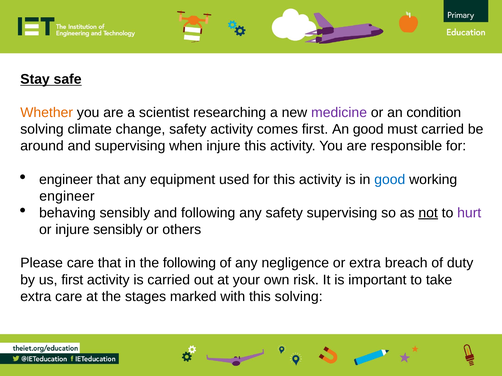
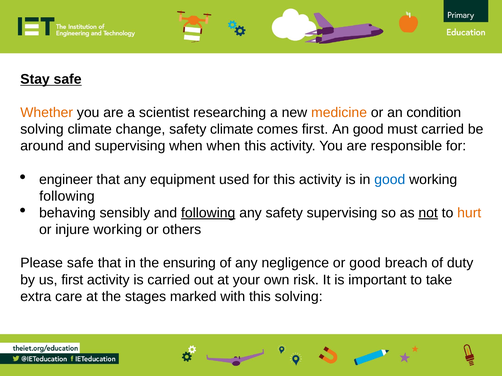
medicine colour: purple -> orange (339, 113)
safety activity: activity -> climate (232, 129)
when injure: injure -> when (223, 146)
engineer: engineer -> following (67, 196)
following underline: none -> present (208, 213)
hurt colour: purple -> orange (469, 213)
injure sensibly: sensibly -> working (118, 230)
Please care: care -> safe (80, 263)
the following: following -> ensuring (189, 263)
or extra: extra -> good (365, 263)
